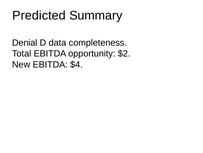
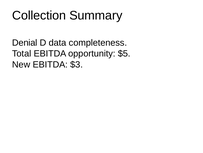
Predicted: Predicted -> Collection (39, 15)
$2: $2 -> $5 (124, 53)
$4: $4 -> $3 (77, 64)
